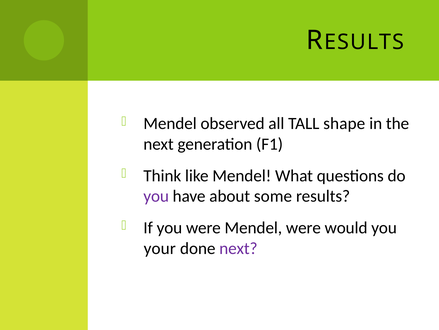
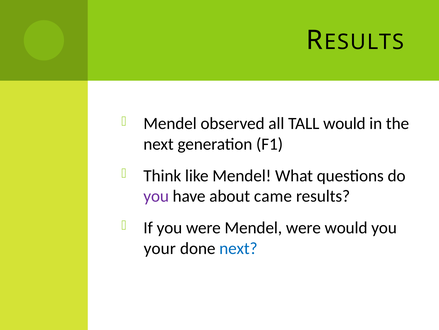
TALL shape: shape -> would (344, 123)
some: some -> came (273, 196)
next colour: purple -> blue (238, 248)
